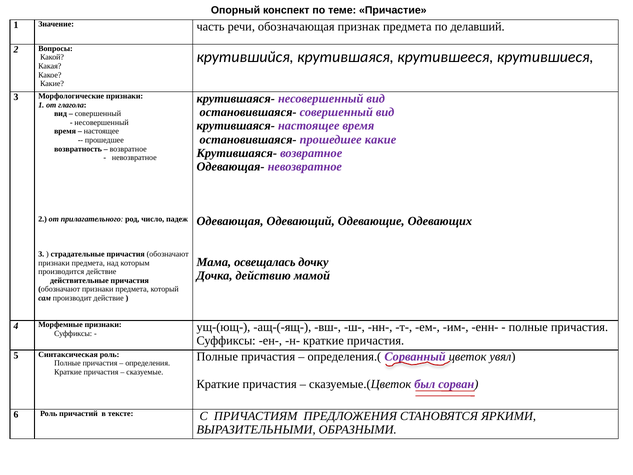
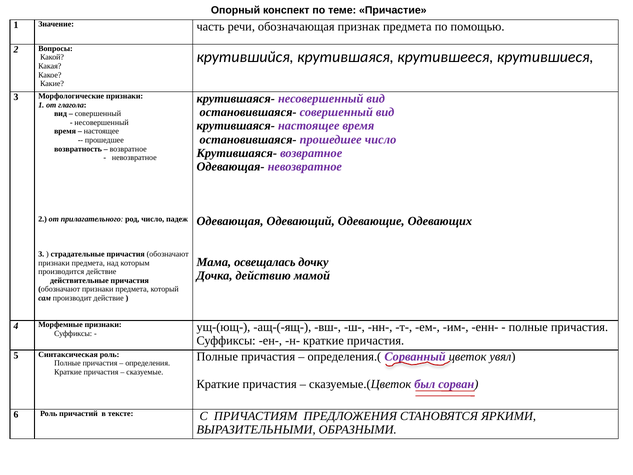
делавший: делавший -> помощью (478, 27)
прошедшее какие: какие -> число (381, 139)
